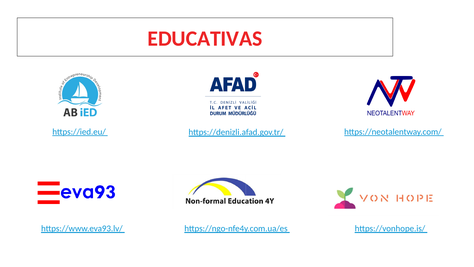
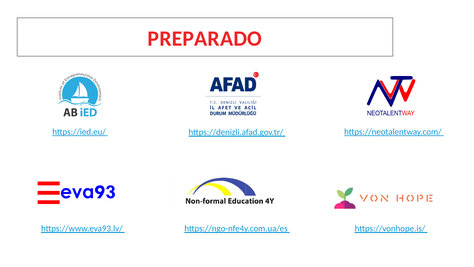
EDUCATIVAS: EDUCATIVAS -> PREPARADO (205, 39)
